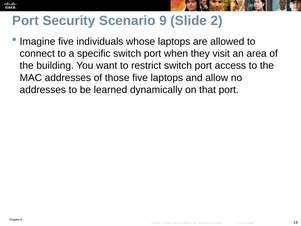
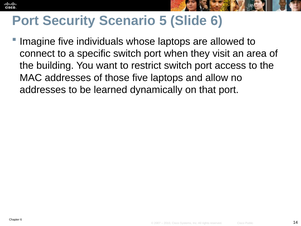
9: 9 -> 5 (163, 21)
Slide 2: 2 -> 6 (217, 21)
